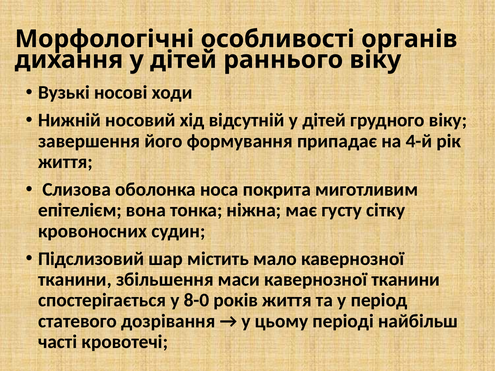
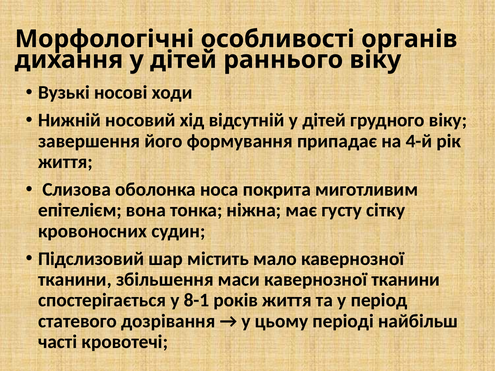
8-0: 8-0 -> 8-1 (197, 300)
